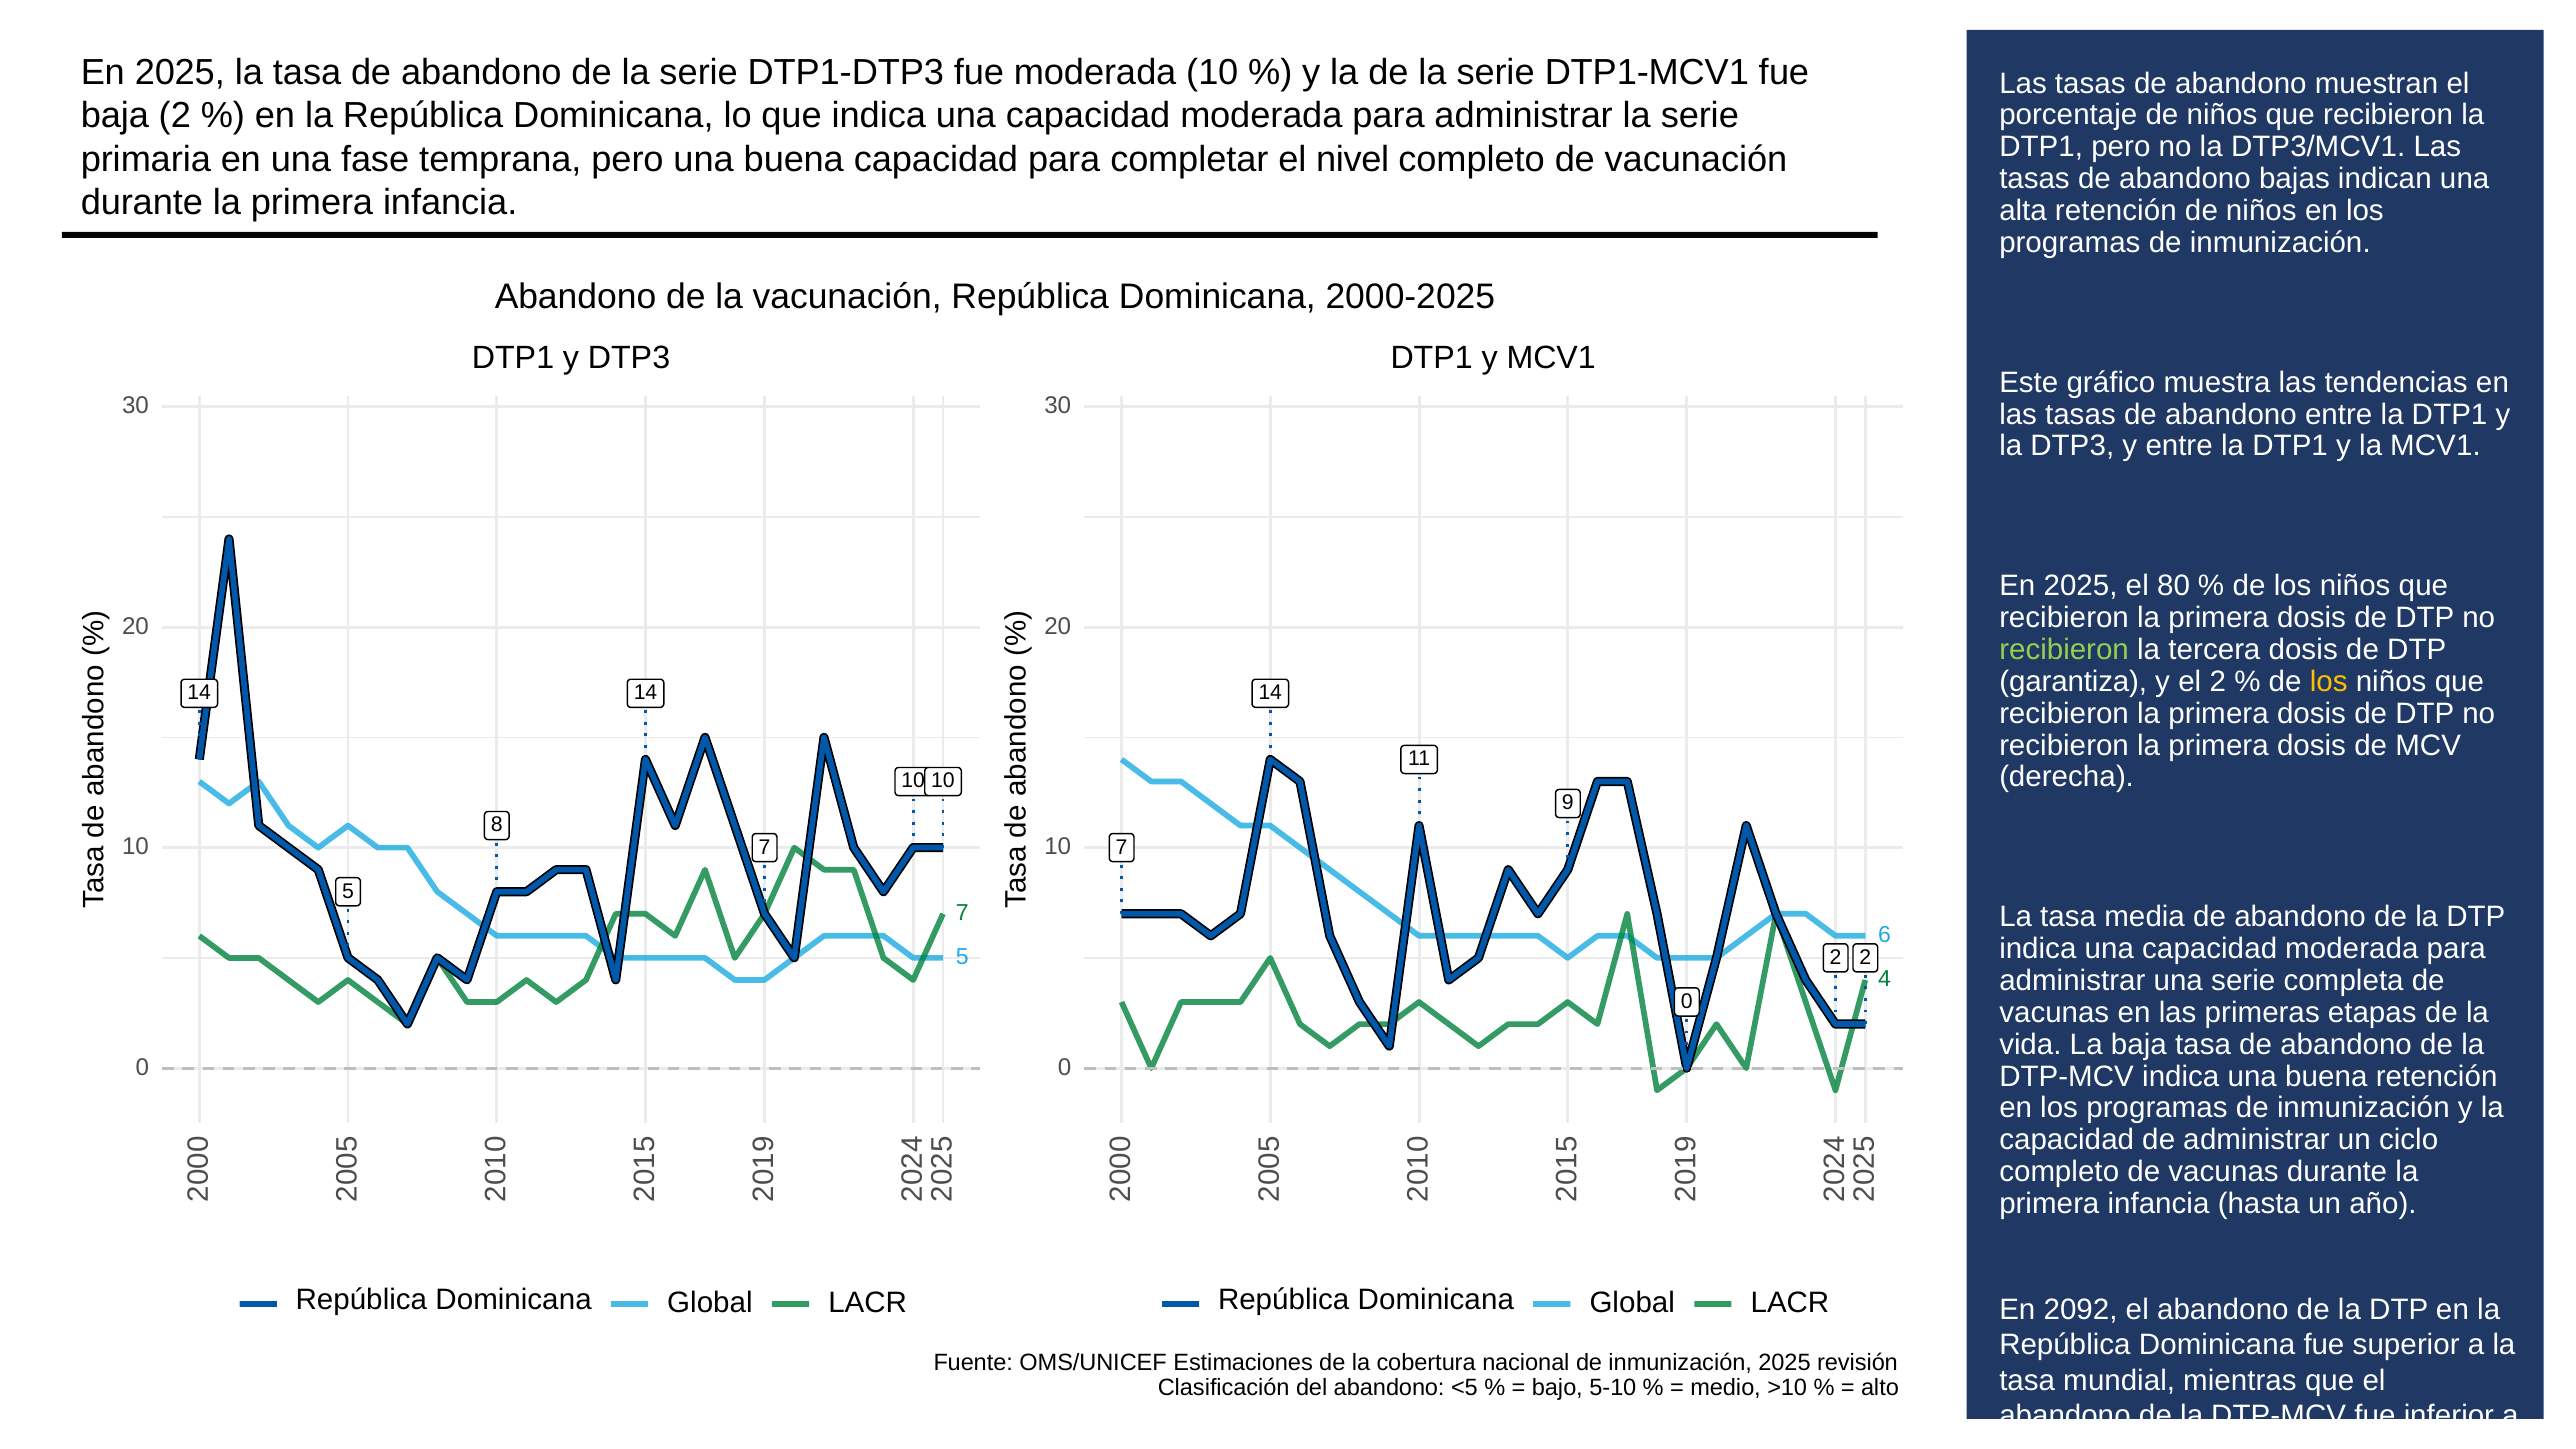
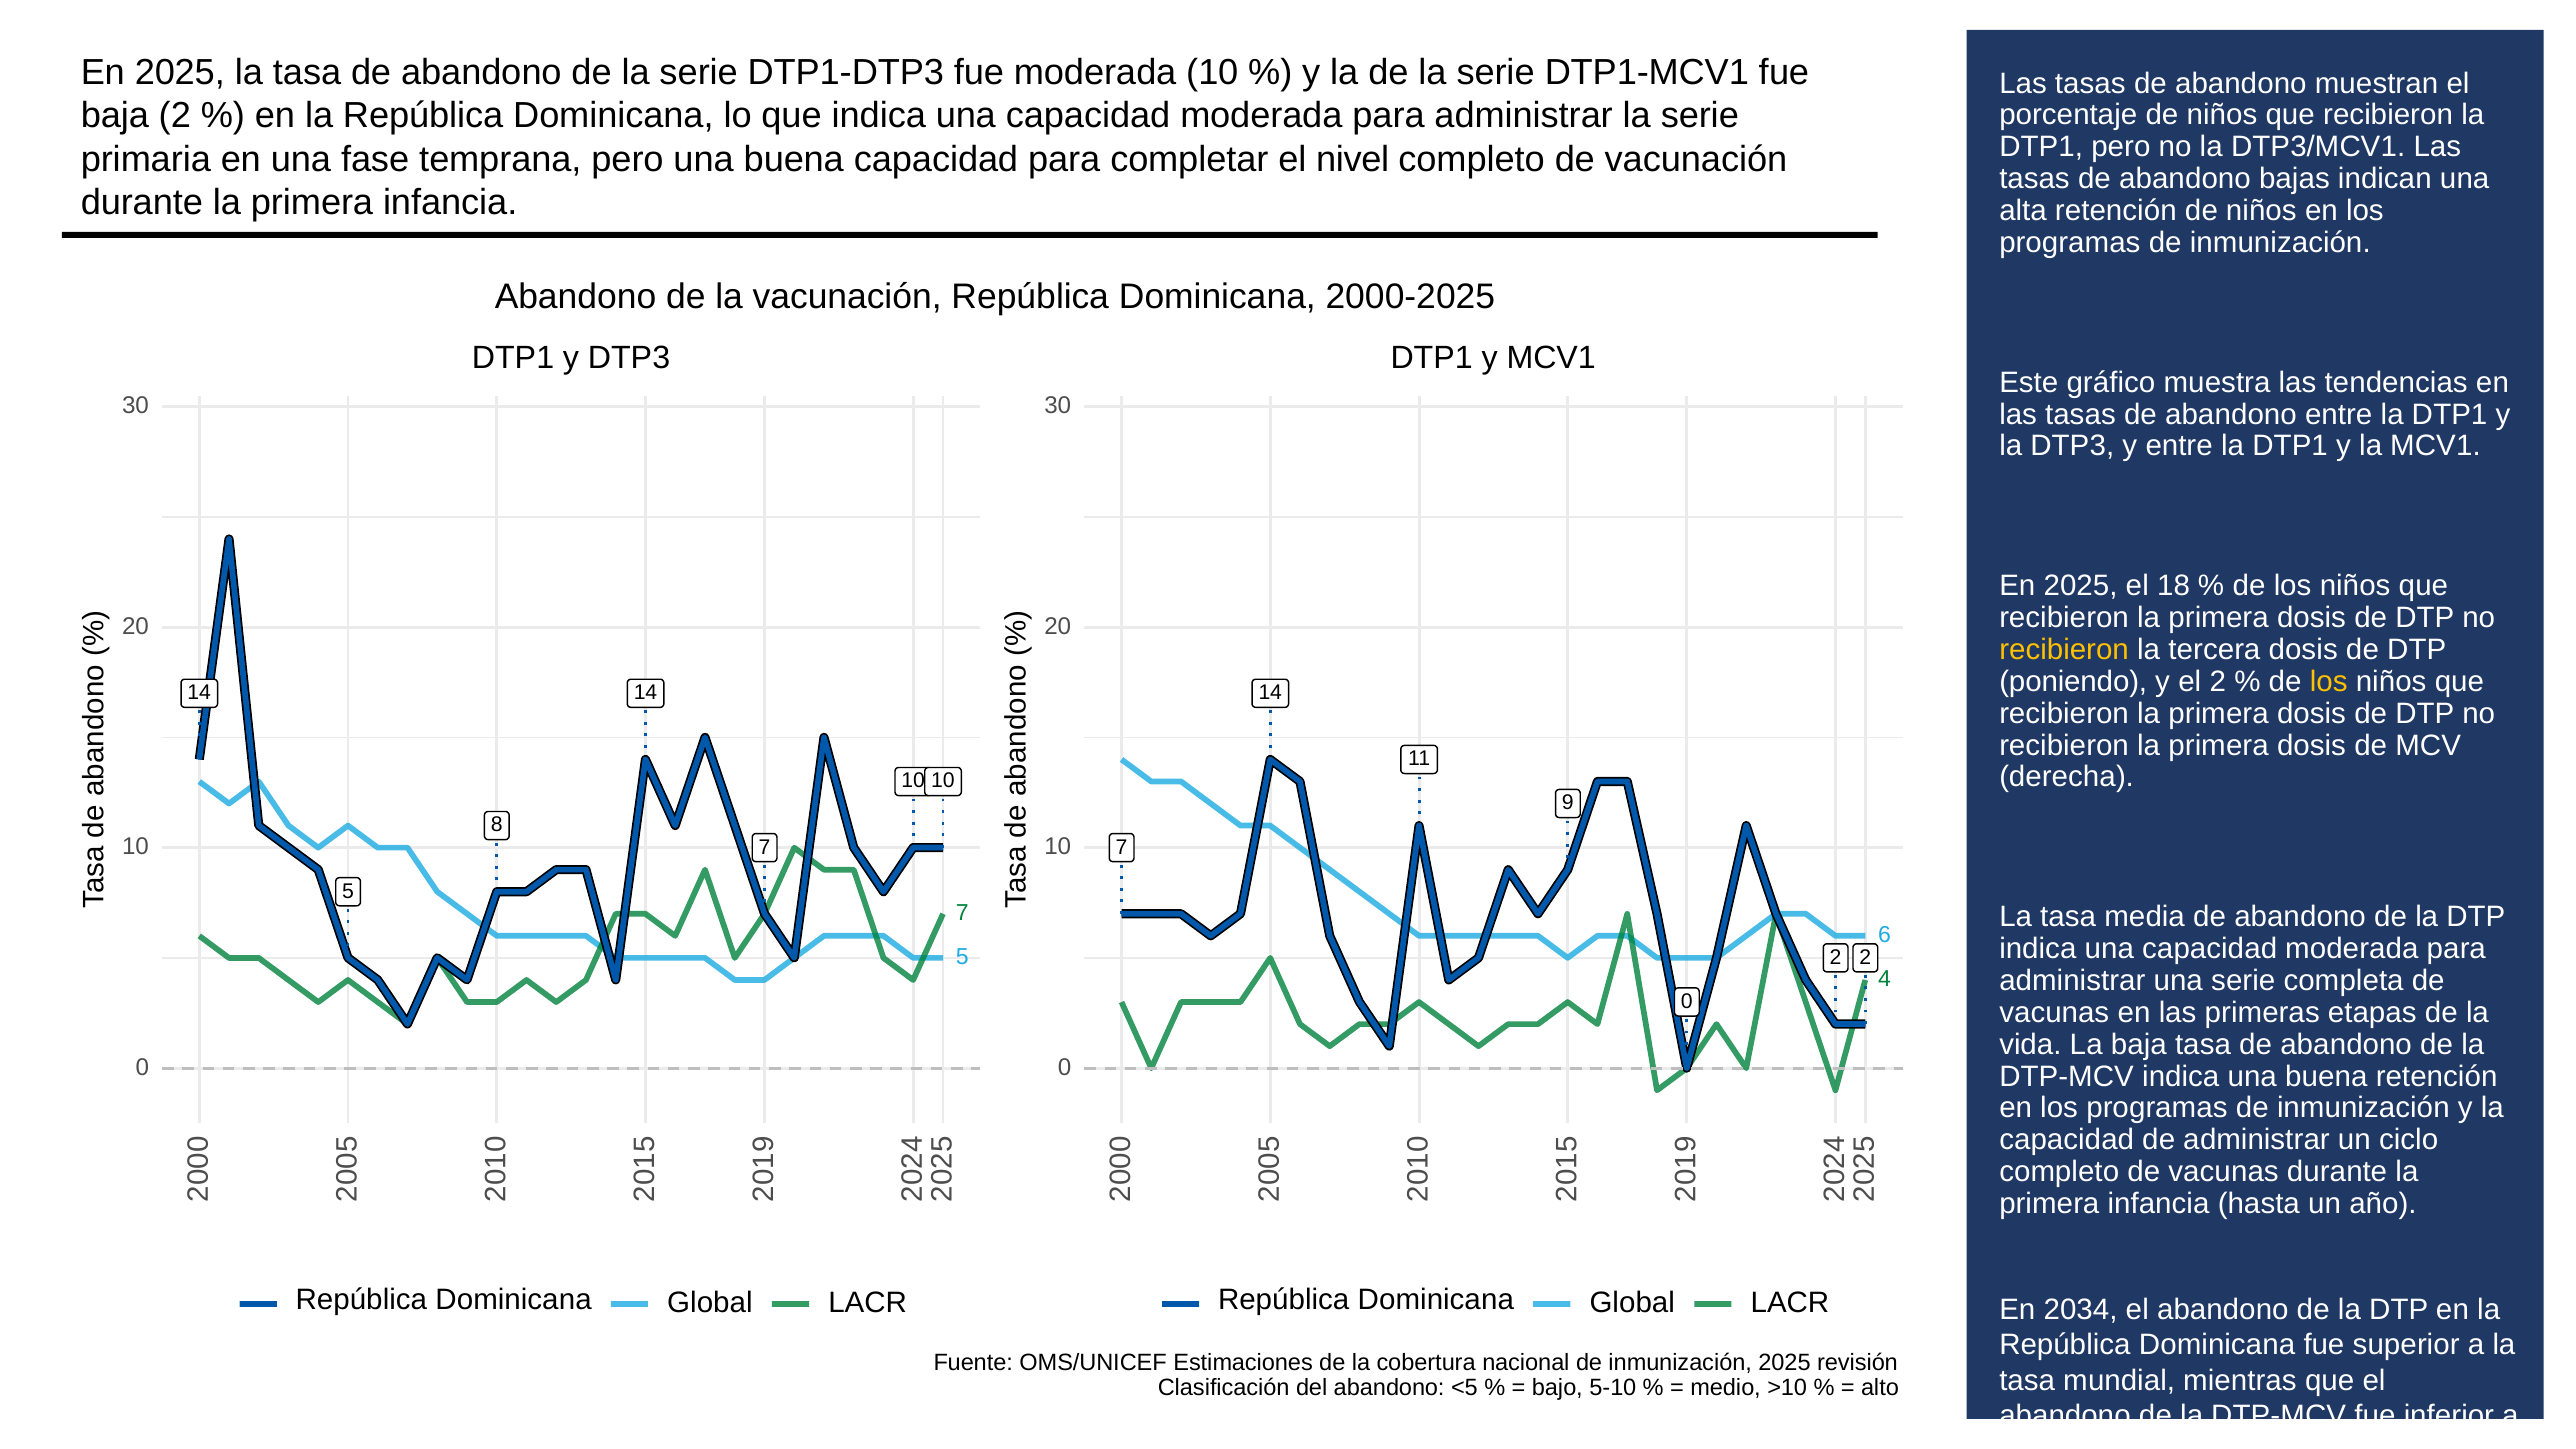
80: 80 -> 18 (2174, 586)
recibieron colour: light green -> yellow (2064, 650)
garantiza: garantiza -> poniendo (2073, 682)
2092: 2092 -> 2034 (2081, 1310)
